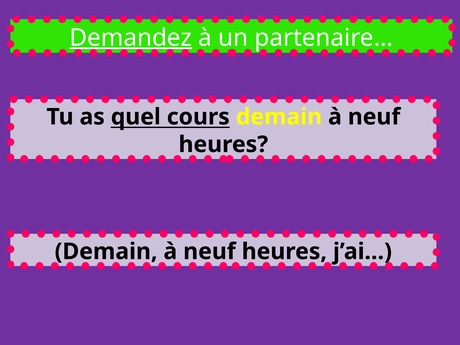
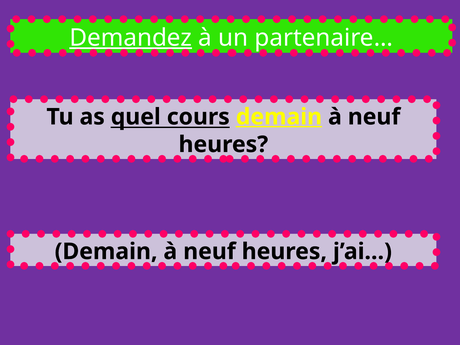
demain underline: none -> present (279, 117)
